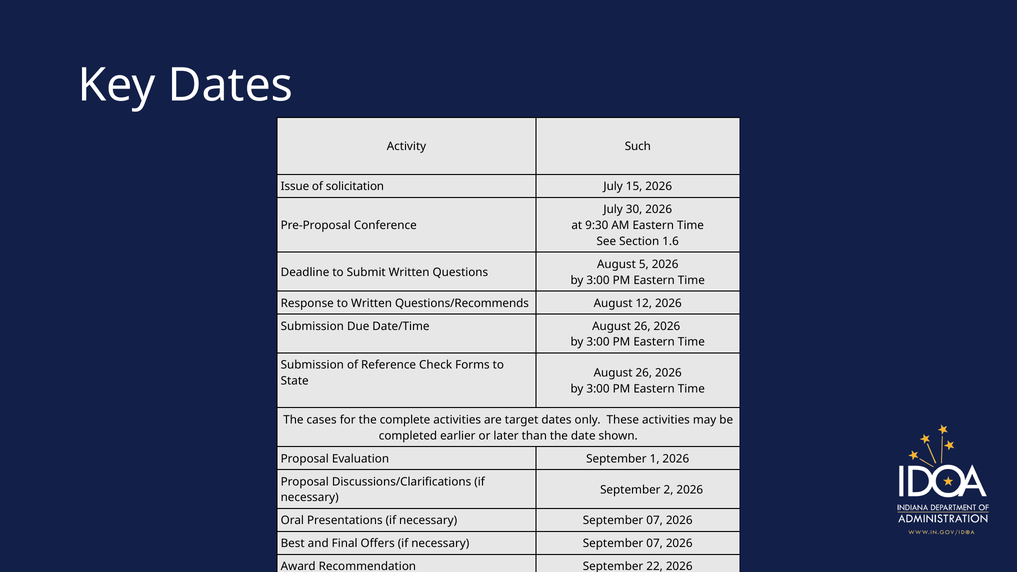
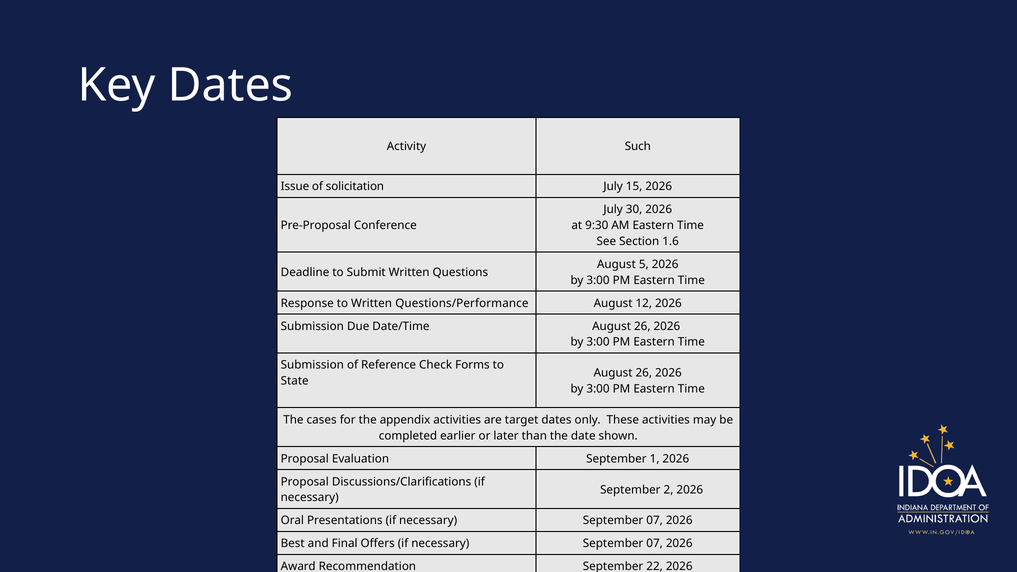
Questions/Recommends: Questions/Recommends -> Questions/Performance (462, 303)
complete: complete -> appendix (405, 420)
